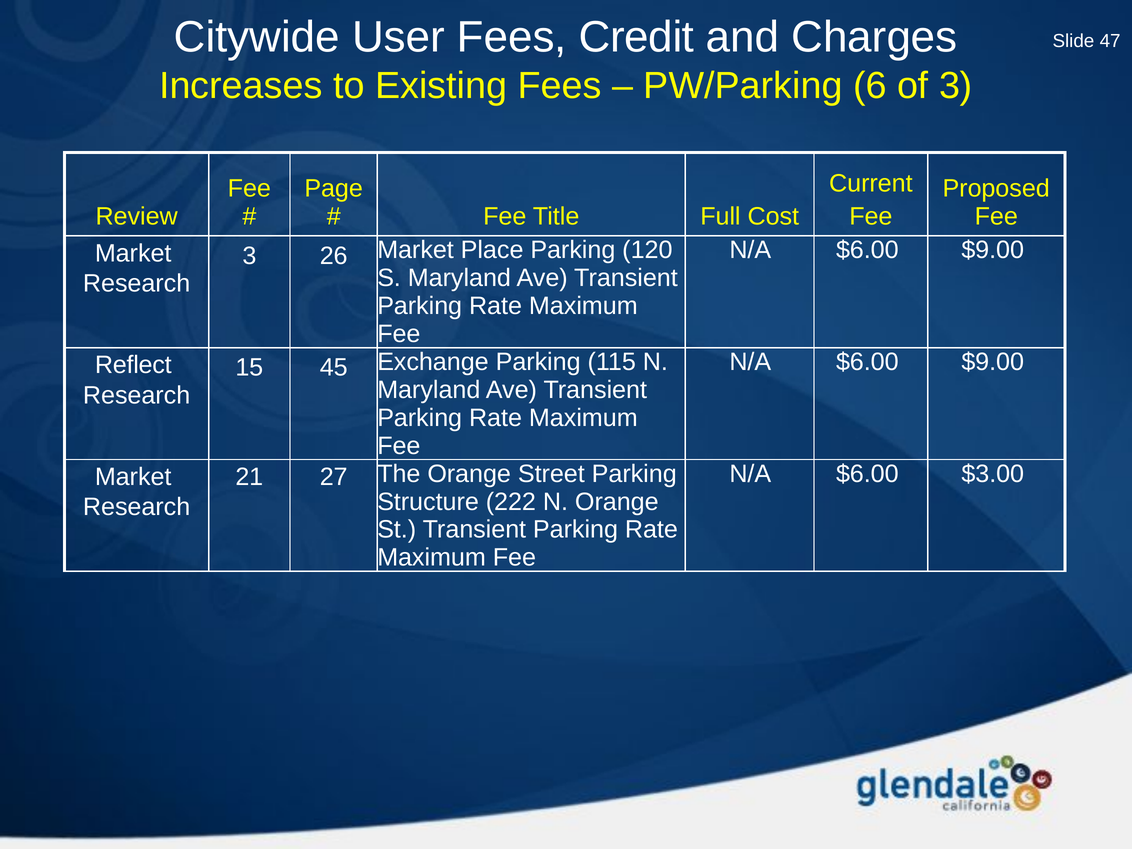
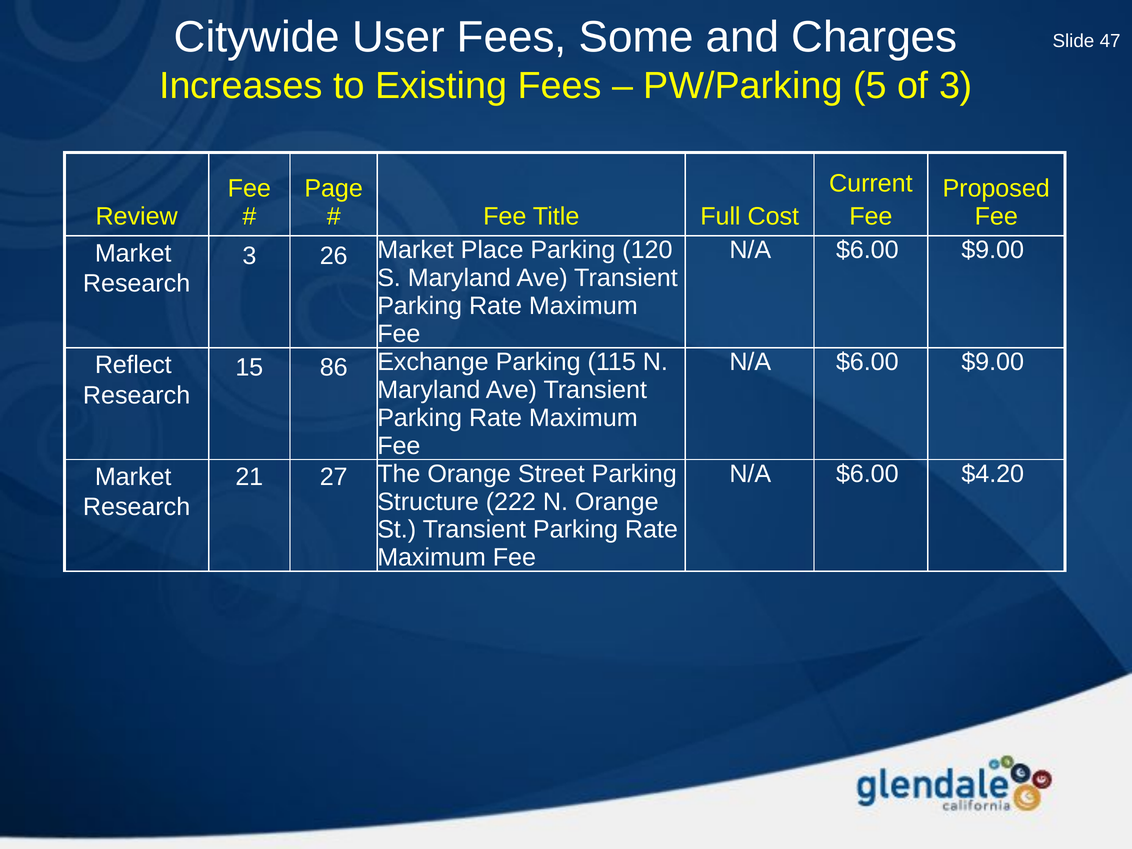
Credit: Credit -> Some (636, 37)
6: 6 -> 5 (870, 86)
45: 45 -> 86 (334, 368)
$3.00: $3.00 -> $4.20 (993, 474)
